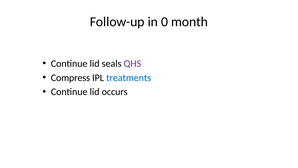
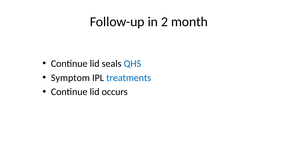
0: 0 -> 2 (164, 22)
QHS colour: purple -> blue (132, 63)
Compress: Compress -> Symptom (70, 78)
